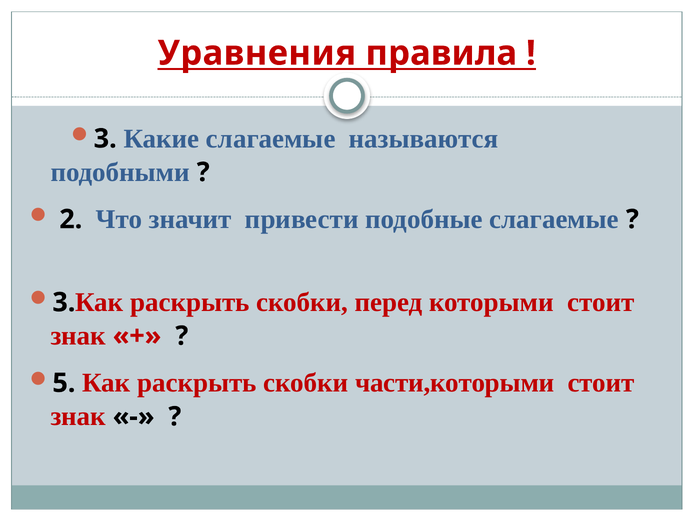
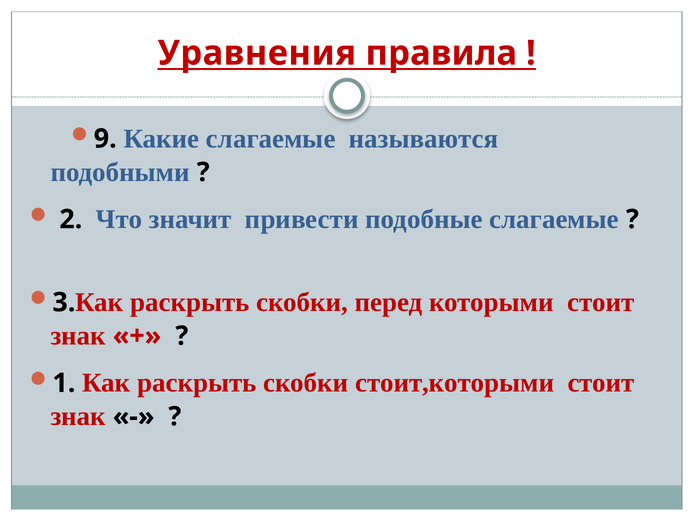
3: 3 -> 9 (105, 139)
5: 5 -> 1 (64, 383)
части,которыми: части,которыми -> стоит,которыми (455, 383)
